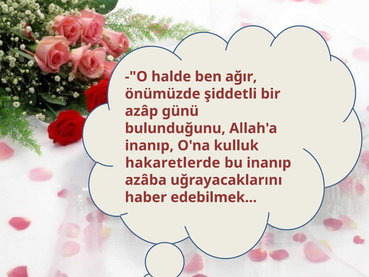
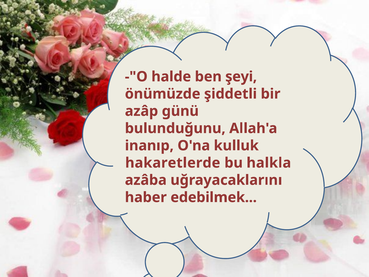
ağır: ağır -> şeyi (241, 77)
bu inanıp: inanıp -> halkla (269, 163)
